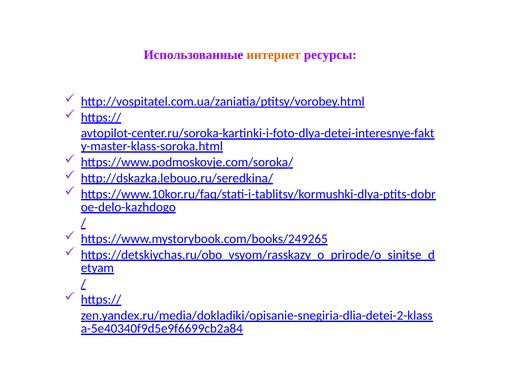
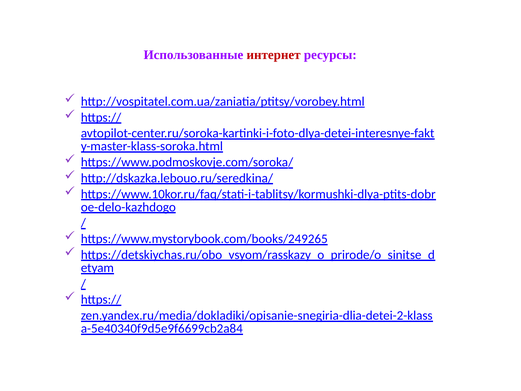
интернет colour: orange -> red (274, 55)
